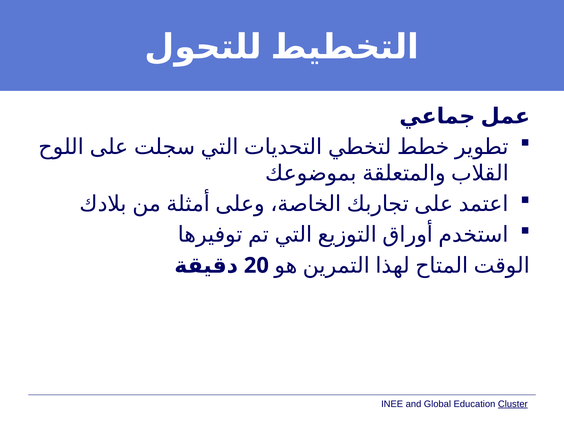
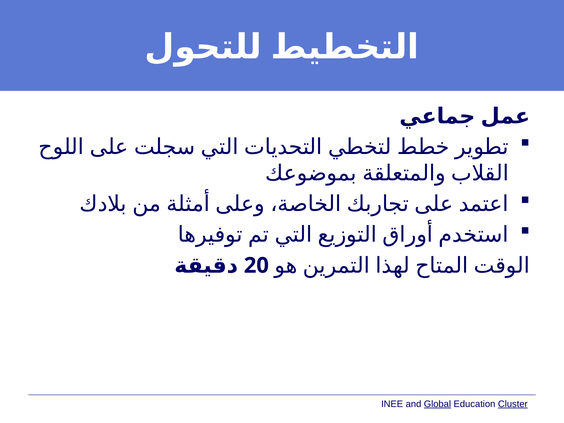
Global underline: none -> present (437, 404)
